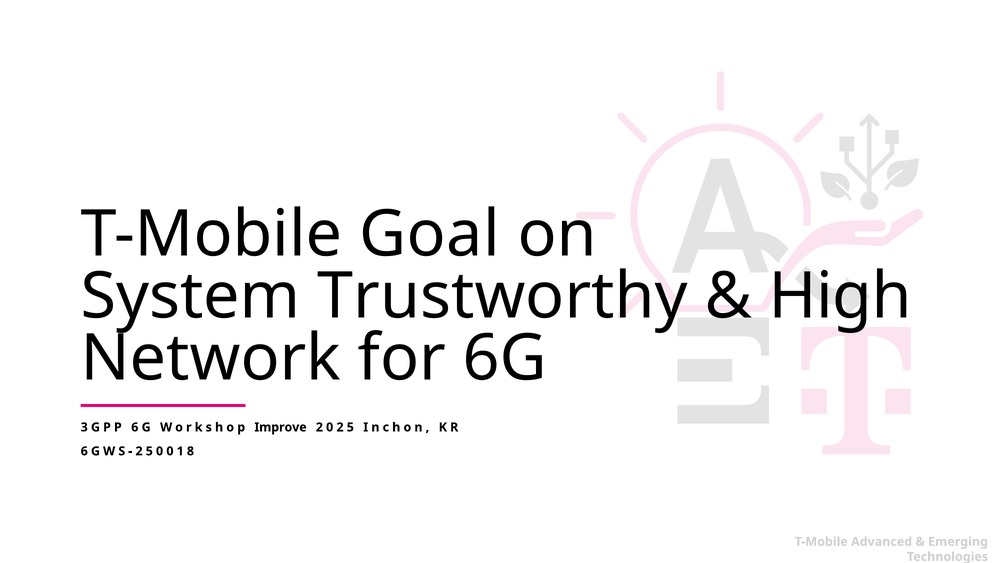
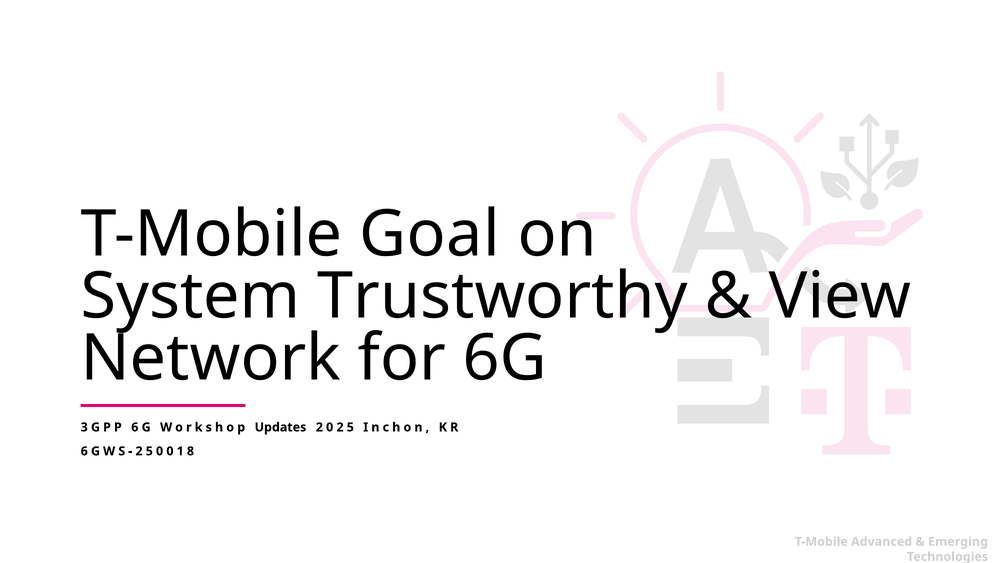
High: High -> View (840, 297)
Improve: Improve -> Updates (280, 428)
